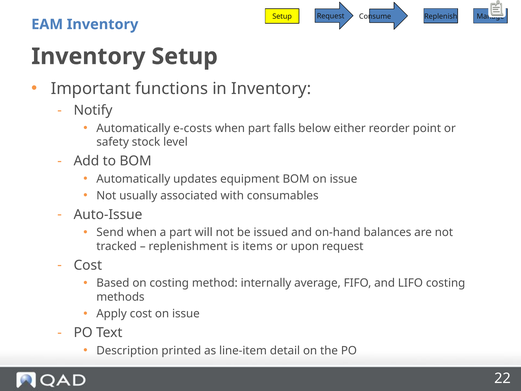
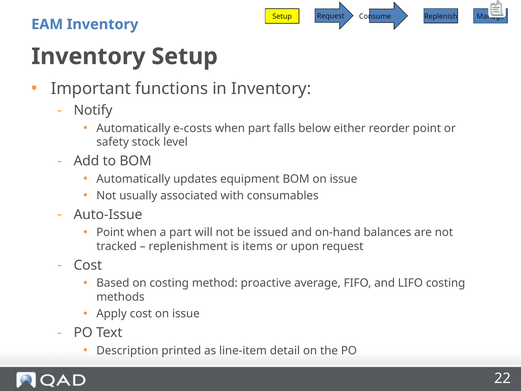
Send: Send -> Point (110, 232)
internally: internally -> proactive (266, 283)
